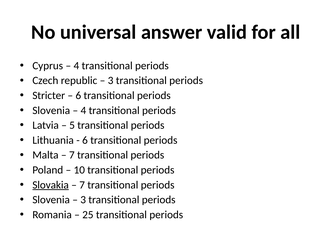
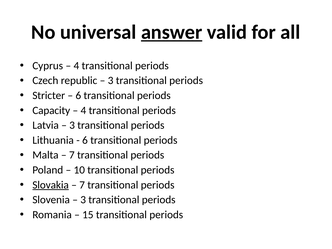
answer underline: none -> present (172, 32)
Slovenia: Slovenia -> Capacity (51, 110)
5: 5 -> 3 (72, 125)
25: 25 -> 15 (88, 215)
